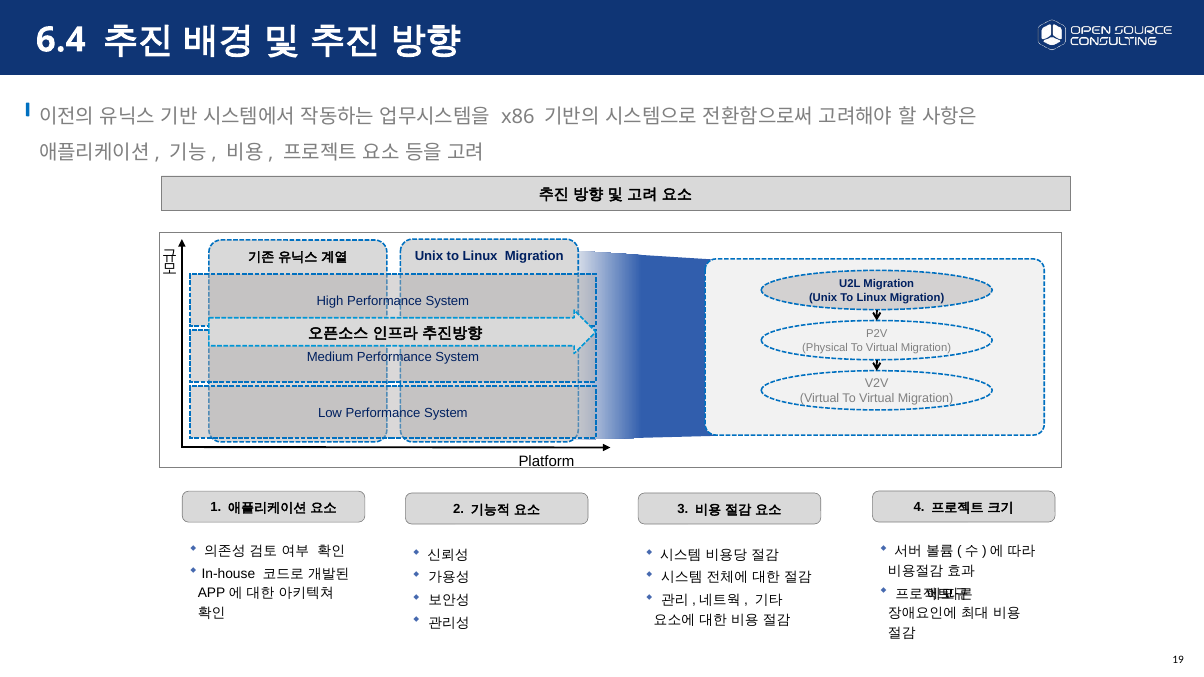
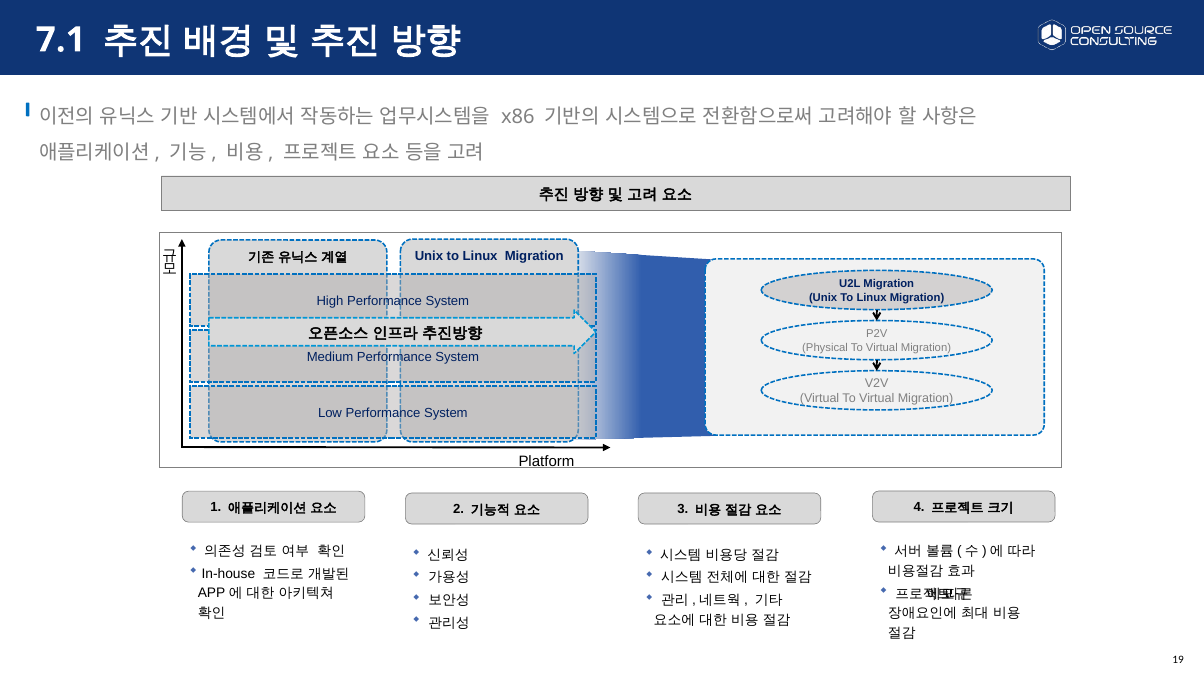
6.4: 6.4 -> 7.1 (61, 40)
